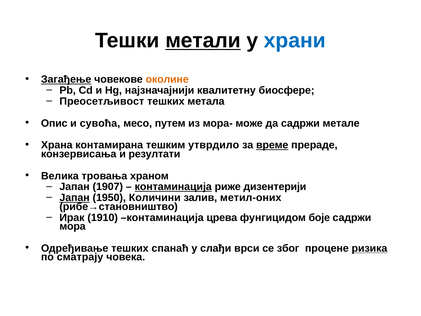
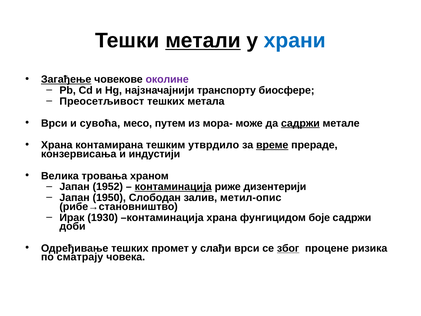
околине colour: orange -> purple (167, 79)
квалитетну: квалитетну -> транспорту (226, 90)
Опис: Опис -> Врси (54, 123)
садржи underline: none -> present (300, 123)
резултати: резултати -> индустији (154, 154)
1907: 1907 -> 1952 (108, 187)
Јапан underline: present -> none (75, 198)
Количини: Количини -> Слободан (155, 198)
метил-оних: метил-оних -> метил-опис (251, 198)
1910: 1910 -> 1930 (103, 217)
контаминација црева: црева -> храна (222, 217)
мора: мора -> доби (72, 226)
спанаћ: спанаћ -> промет (170, 248)
због underline: none -> present (288, 248)
ризика underline: present -> none (369, 248)
